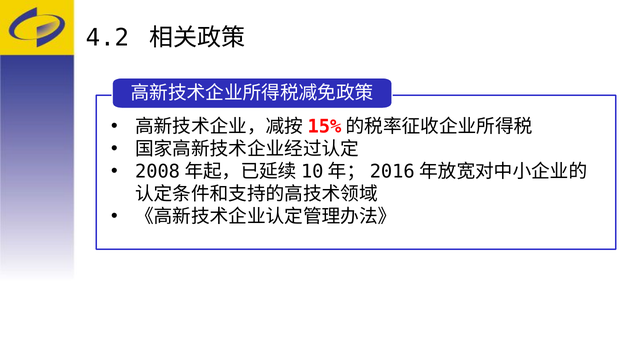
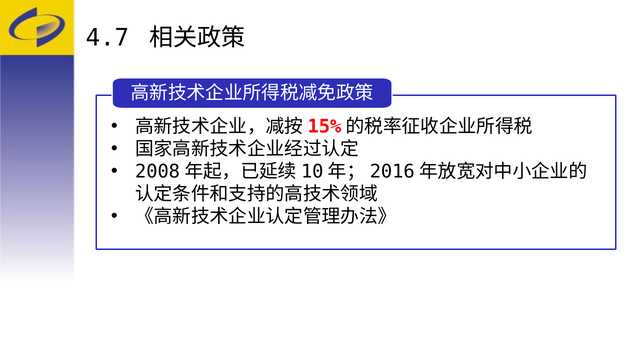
4.2: 4.2 -> 4.7 (107, 38)
